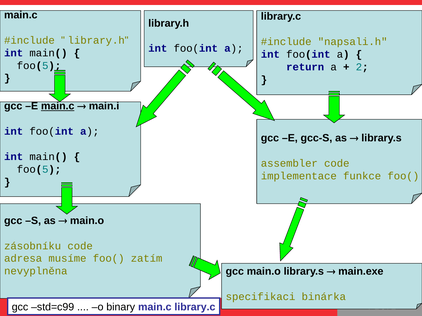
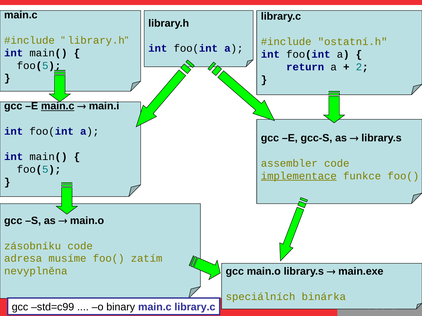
napsali.h: napsali.h -> ostatní.h (353, 42)
implementace underline: none -> present (299, 176)
specifikaci: specifikaci -> speciálních (261, 297)
